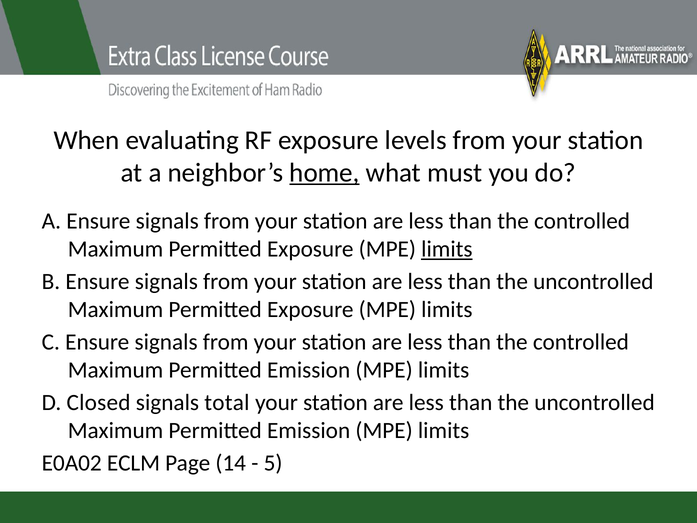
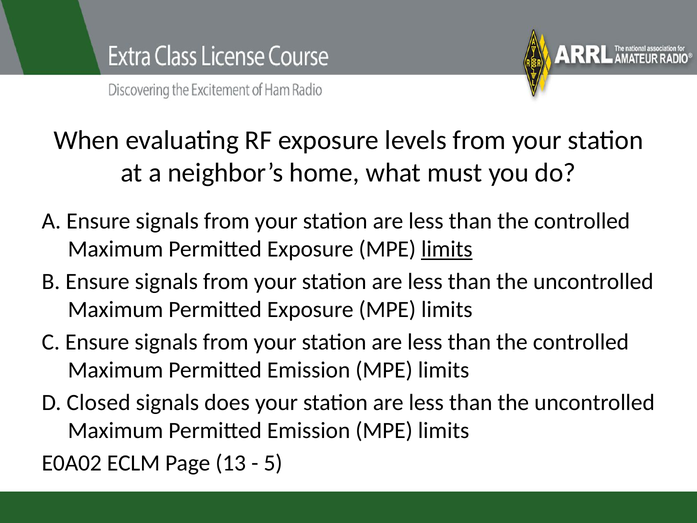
home underline: present -> none (324, 173)
total: total -> does (227, 402)
14: 14 -> 13 (231, 463)
